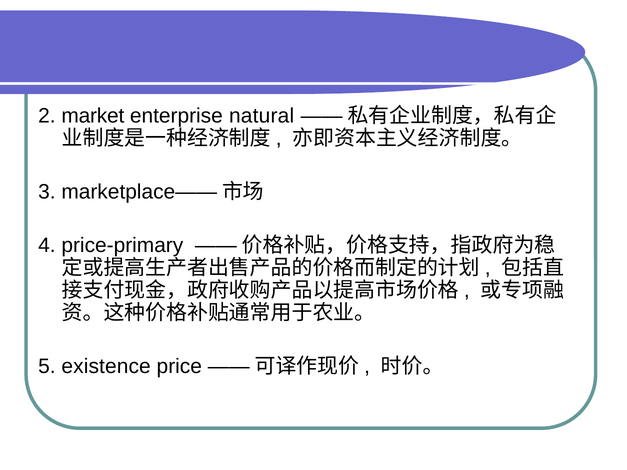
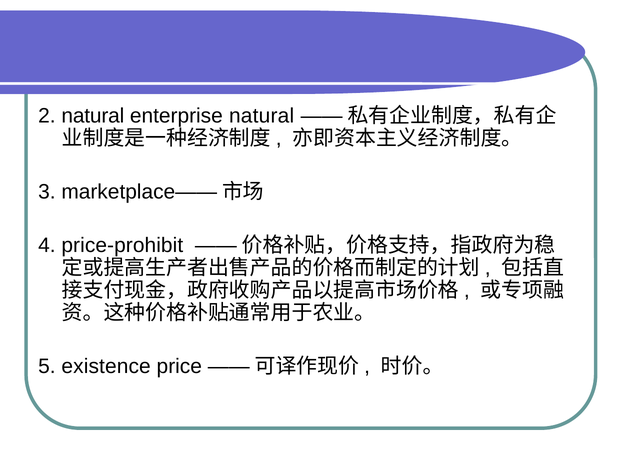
2 market: market -> natural (93, 116)
price-primary: price-primary -> price-prohibit (122, 246)
